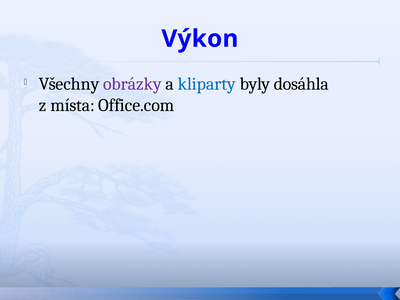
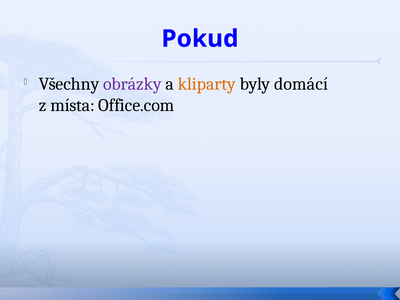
Výkon: Výkon -> Pokud (200, 39)
kliparty colour: blue -> orange (207, 84)
dosáhla: dosáhla -> domácí (301, 84)
